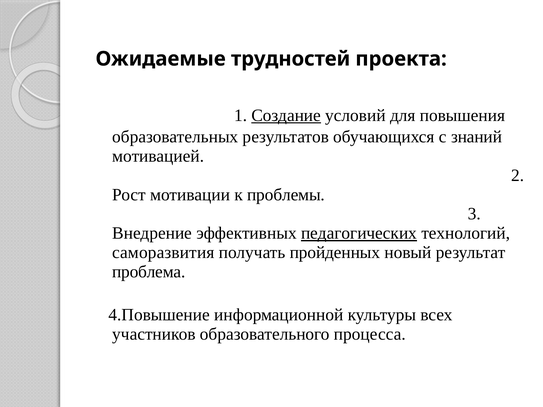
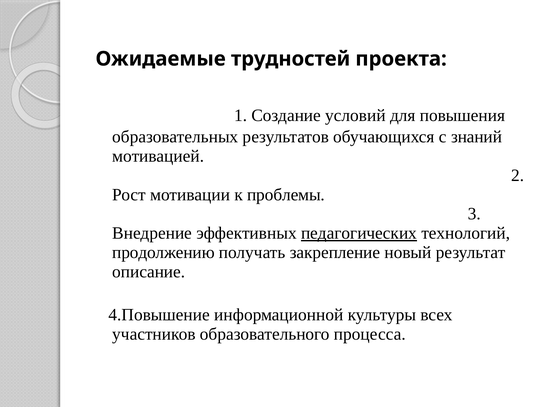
Создание underline: present -> none (286, 115)
саморазвития: саморазвития -> продолжению (164, 253)
пройденных: пройденных -> закрепление (335, 253)
проблема: проблема -> описание (149, 272)
